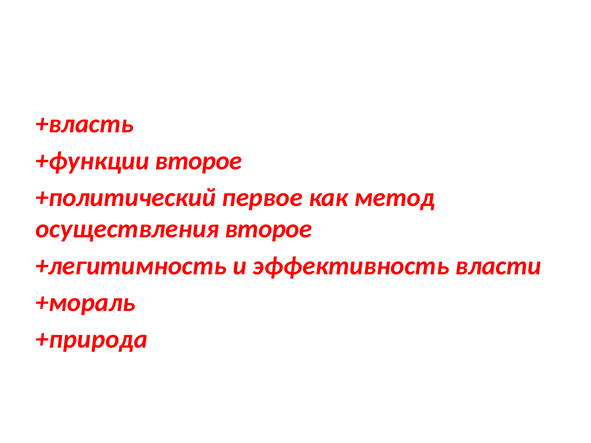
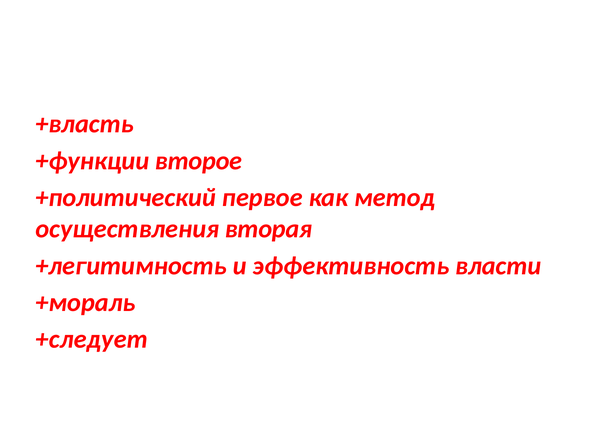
осуществления второе: второе -> вторая (269, 229)
+природа: +природа -> +следует (92, 339)
